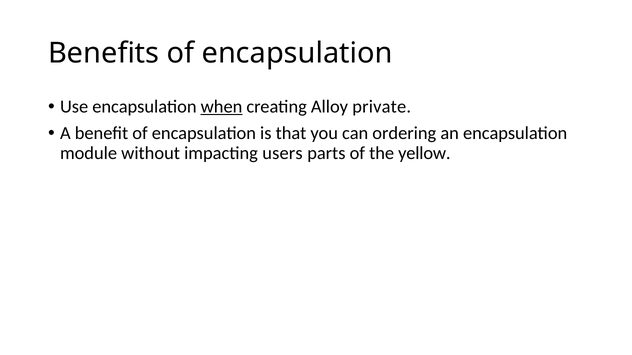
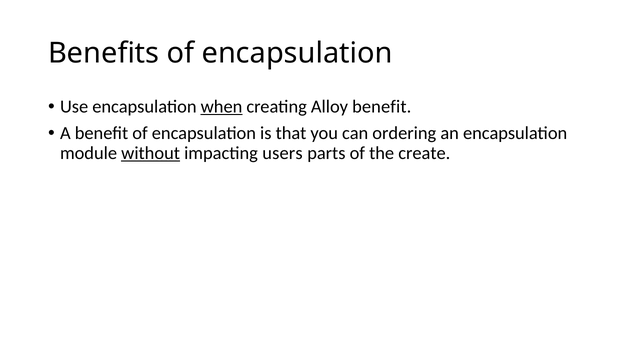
Alloy private: private -> benefit (382, 107)
without underline: none -> present (151, 153)
yellow: yellow -> create (424, 153)
